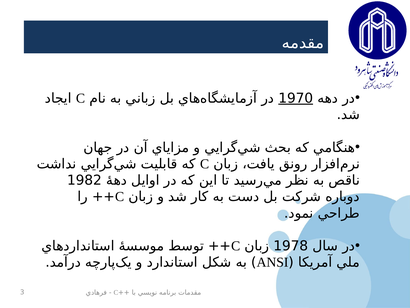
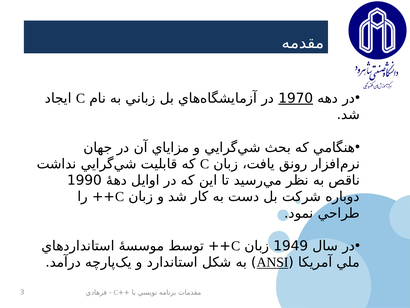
1982: 1982 -> 1990 (85, 180)
1978: 1978 -> 1949 (291, 246)
ANSI underline: none -> present (273, 262)
